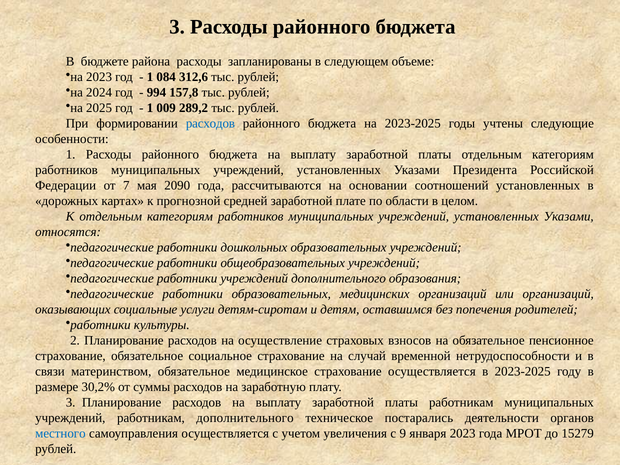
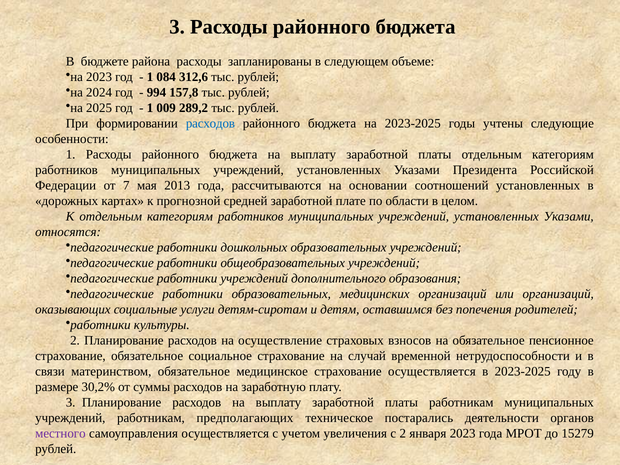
2090: 2090 -> 2013 (177, 185)
работникам дополнительного: дополнительного -> предполагающих (245, 418)
местного colour: blue -> purple (60, 433)
с 9: 9 -> 2 (403, 433)
